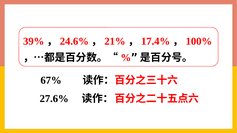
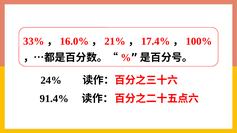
39%: 39% -> 33% (34, 41)
24.6%: 24.6% -> 16.0% (74, 41)
67%: 67% -> 24% (51, 80)
27.6%: 27.6% -> 91.4% (54, 99)
